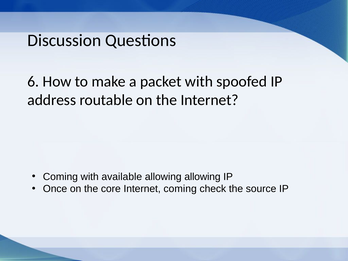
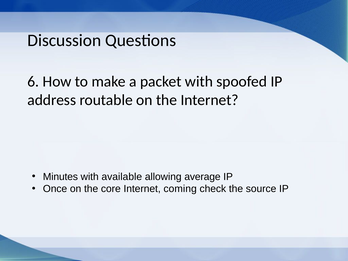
Coming: Coming -> Minutes (60, 177)
allowing allowing: allowing -> average (202, 177)
